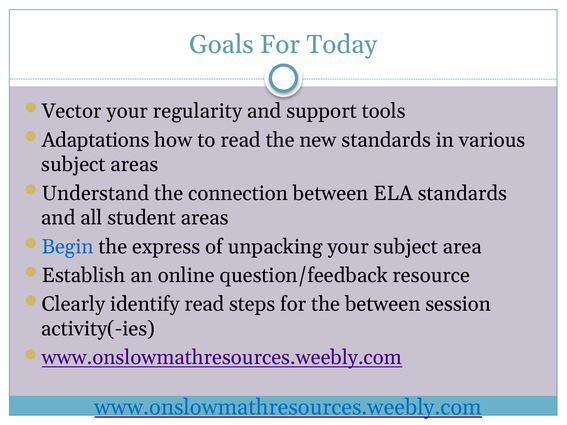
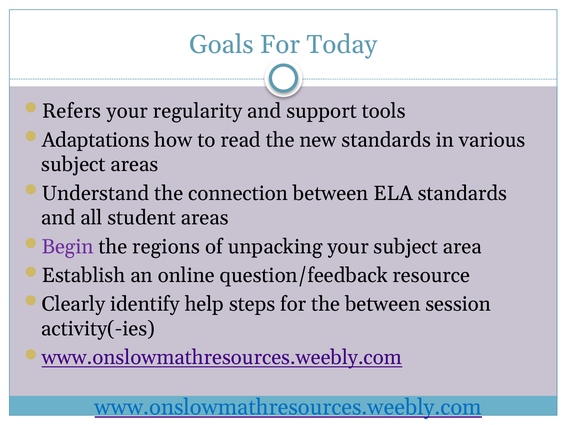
Vector: Vector -> Refers (72, 111)
Begin colour: blue -> purple (68, 247)
express: express -> regions (166, 247)
identify read: read -> help (204, 304)
